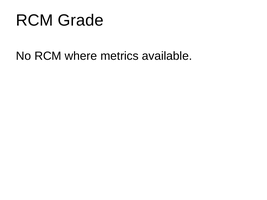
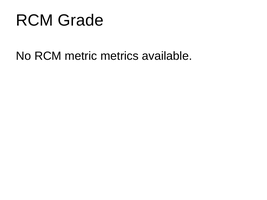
where: where -> metric (81, 56)
